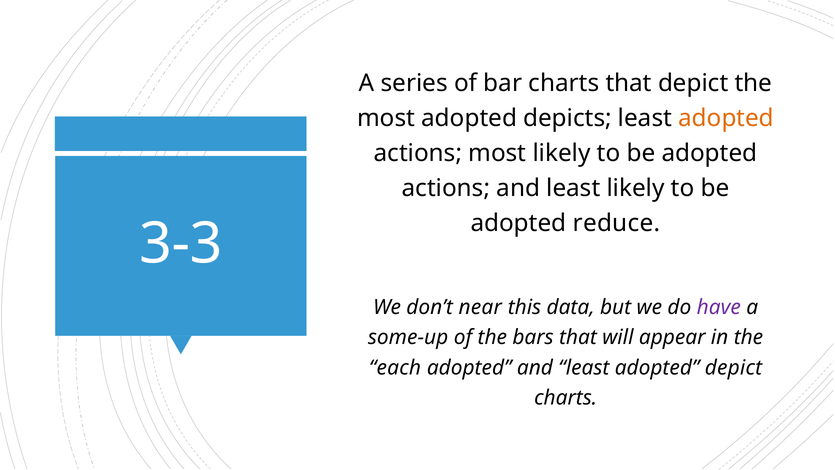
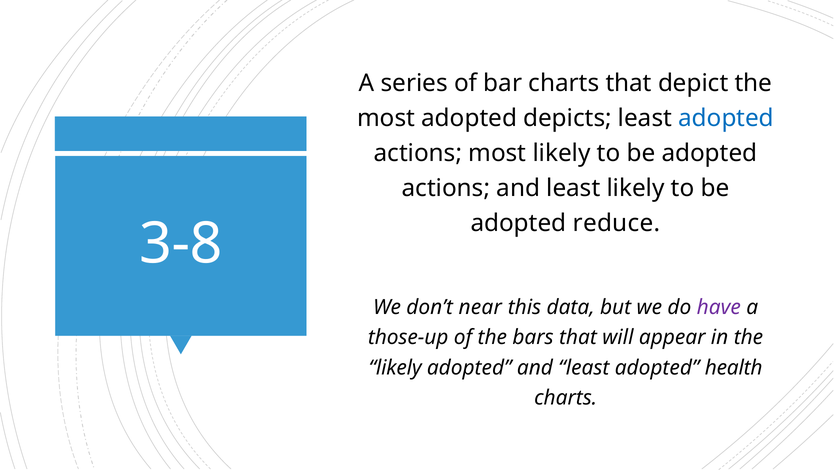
adopted colour: orange -> blue (726, 118)
3-3: 3-3 -> 3-8 (181, 244)
some-up: some-up -> those-up (408, 337)
each: each -> likely (395, 367)
adopted depict: depict -> health (734, 367)
